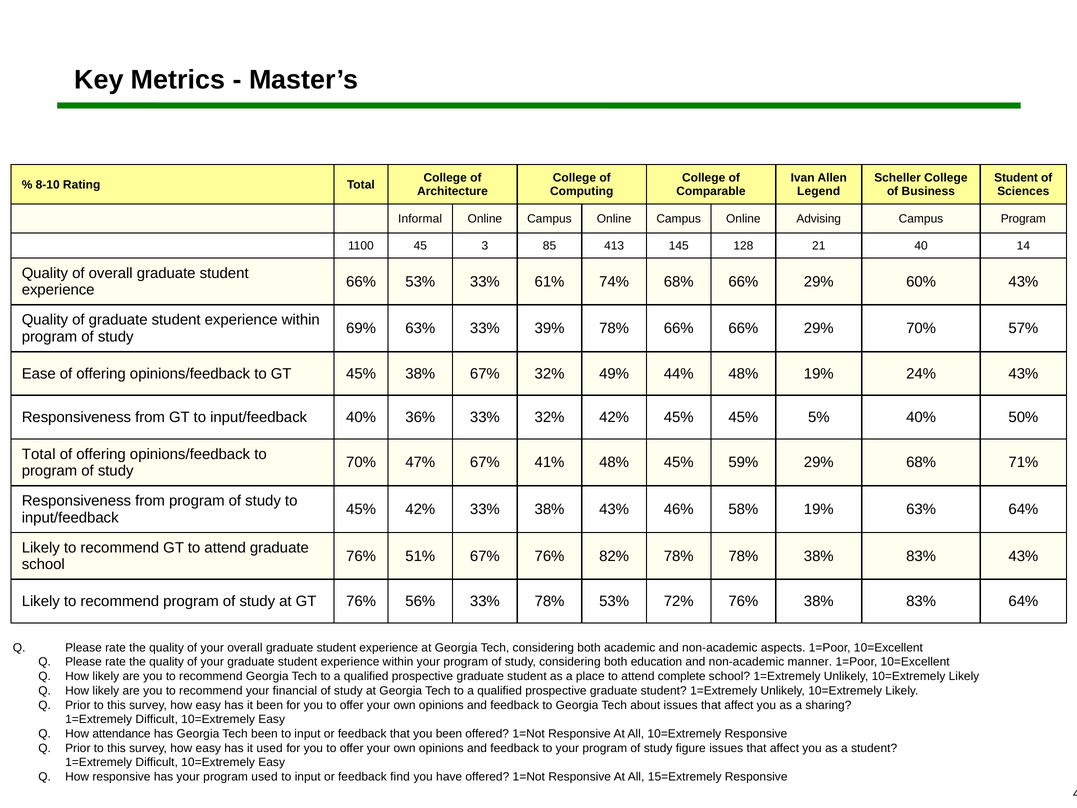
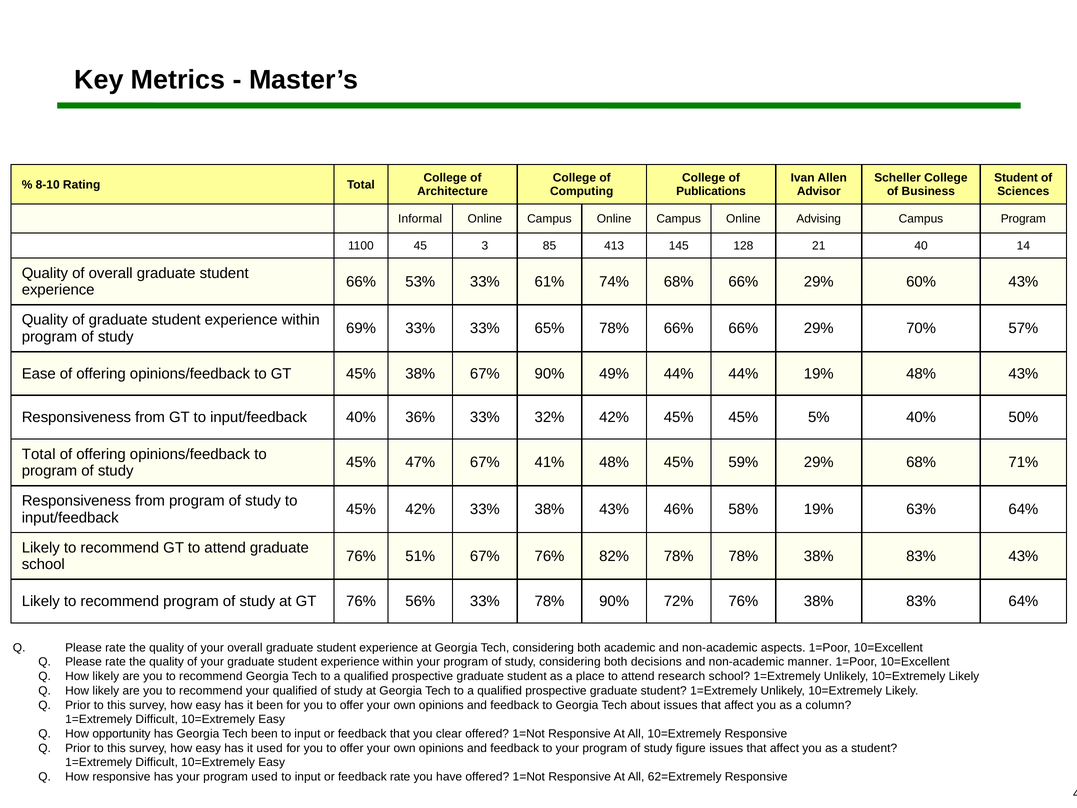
Comparable: Comparable -> Publications (711, 191)
Legend: Legend -> Advisor (819, 191)
69% 63%: 63% -> 33% (420, 328)
39%: 39% -> 65% (550, 328)
67% 32%: 32% -> 90% (550, 374)
44% 48%: 48% -> 44% (743, 374)
19% 24%: 24% -> 48% (921, 374)
70%: 70% -> 45% (361, 462)
78% 53%: 53% -> 90% (614, 601)
education: education -> decisions (656, 662)
complete: complete -> research (682, 676)
your financial: financial -> qualified (295, 691)
sharing: sharing -> column (828, 705)
attendance: attendance -> opportunity (122, 734)
you been: been -> clear (449, 734)
feedback find: find -> rate (400, 776)
15=Extremely: 15=Extremely -> 62=Extremely (685, 776)
